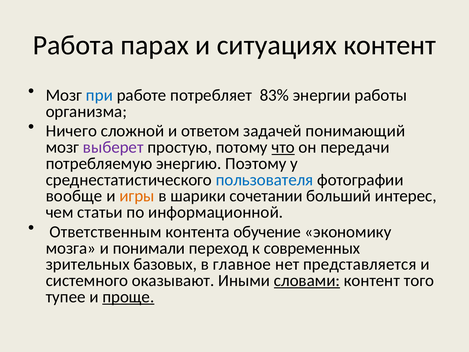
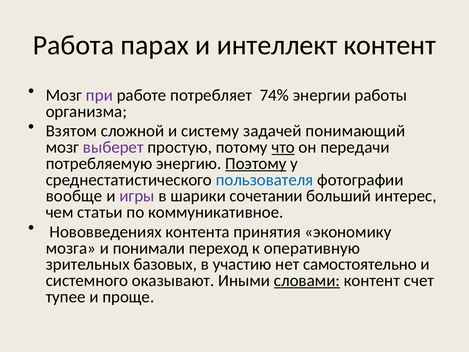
ситуациях: ситуациях -> интеллект (277, 45)
при colour: blue -> purple (99, 95)
83%: 83% -> 74% (274, 95)
Ничего: Ничего -> Взятом (71, 131)
ответом: ответом -> систему (210, 131)
Поэтому underline: none -> present (256, 163)
игры colour: orange -> purple (137, 196)
информационной: информационной -> коммуникативное (216, 212)
Ответственным: Ответственным -> Нововведениях (106, 232)
обучение: обучение -> принятия (267, 232)
современных: современных -> оперативную (312, 248)
главное: главное -> участию (242, 264)
представляется: представляется -> самостоятельно (360, 264)
того: того -> счет (419, 280)
проще underline: present -> none (128, 297)
